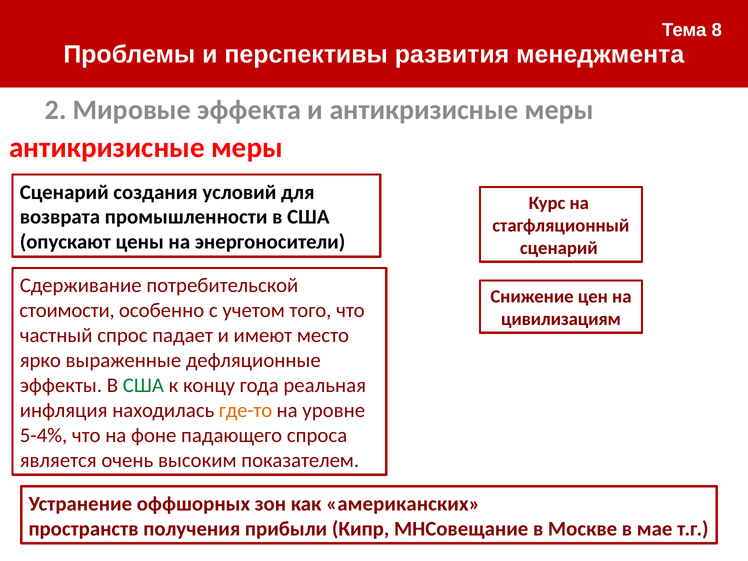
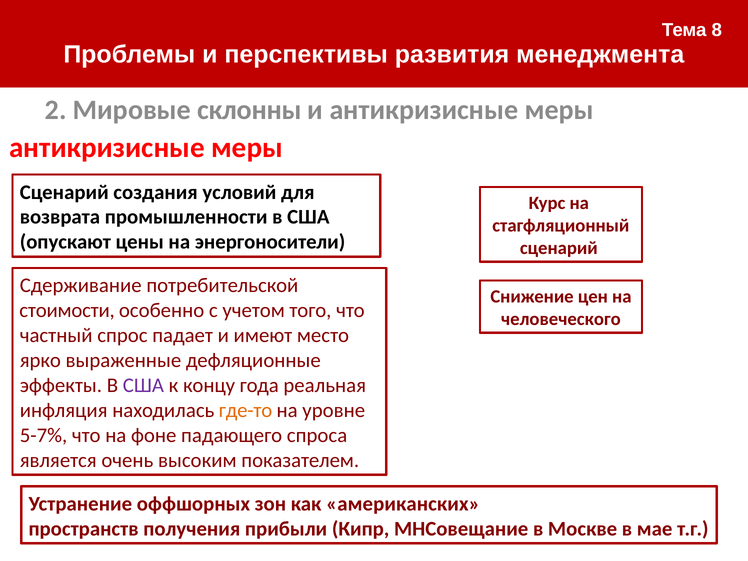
эффекта: эффекта -> склонны (249, 110)
цивилизациям: цивилизациям -> человеческого (561, 319)
США colour: green -> purple (143, 385)
5-4%: 5-4% -> 5-7% (44, 435)
